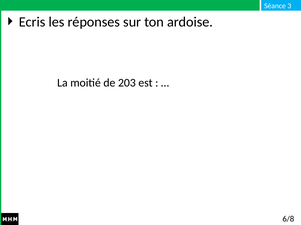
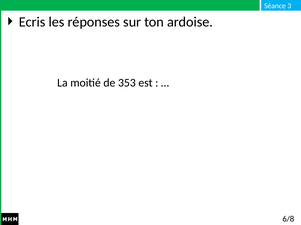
203: 203 -> 353 (127, 83)
